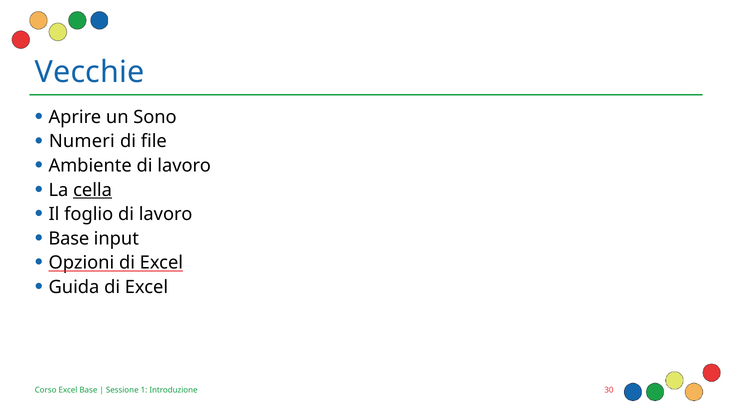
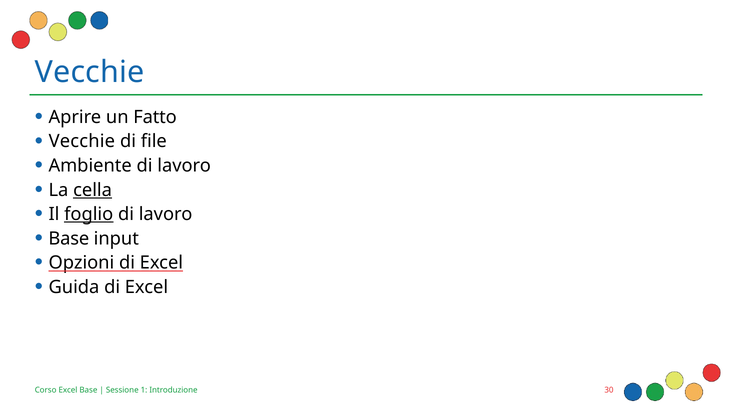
Sono: Sono -> Fatto (155, 117)
Numeri: Numeri -> Vecchie (82, 141)
foglio underline: none -> present (89, 214)
